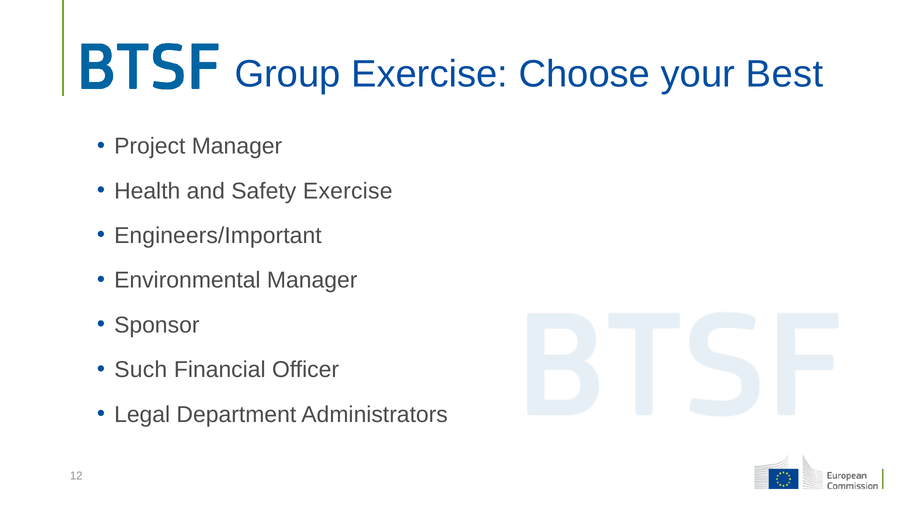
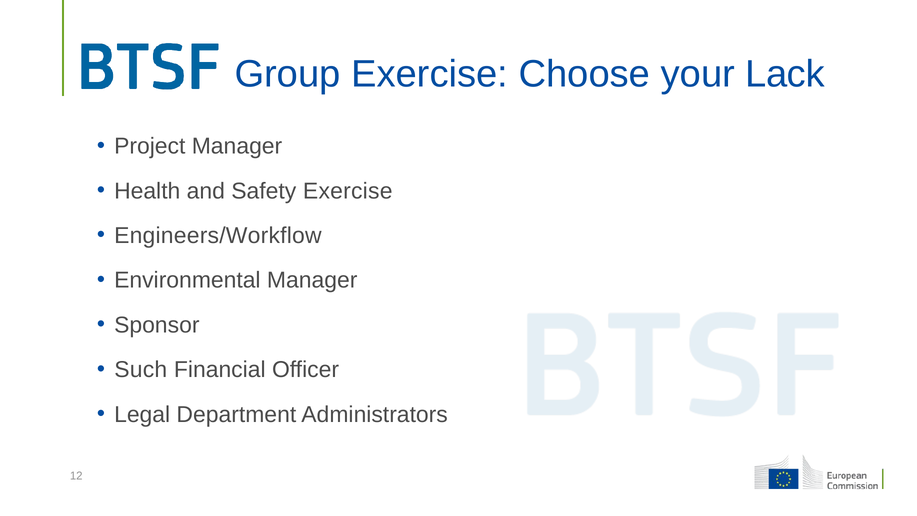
Best: Best -> Lack (785, 74)
Engineers/Important: Engineers/Important -> Engineers/Workflow (218, 236)
